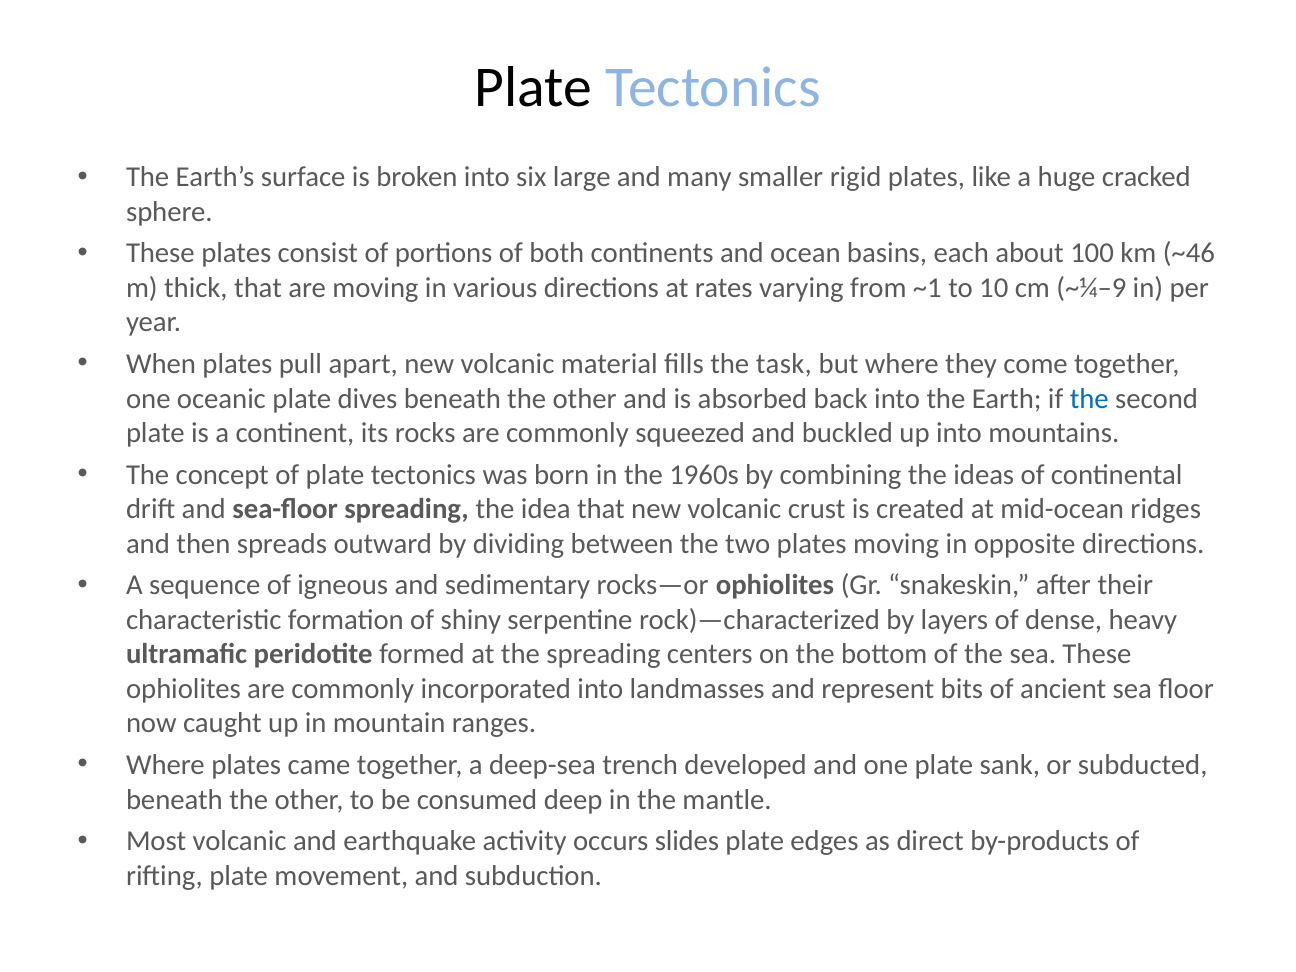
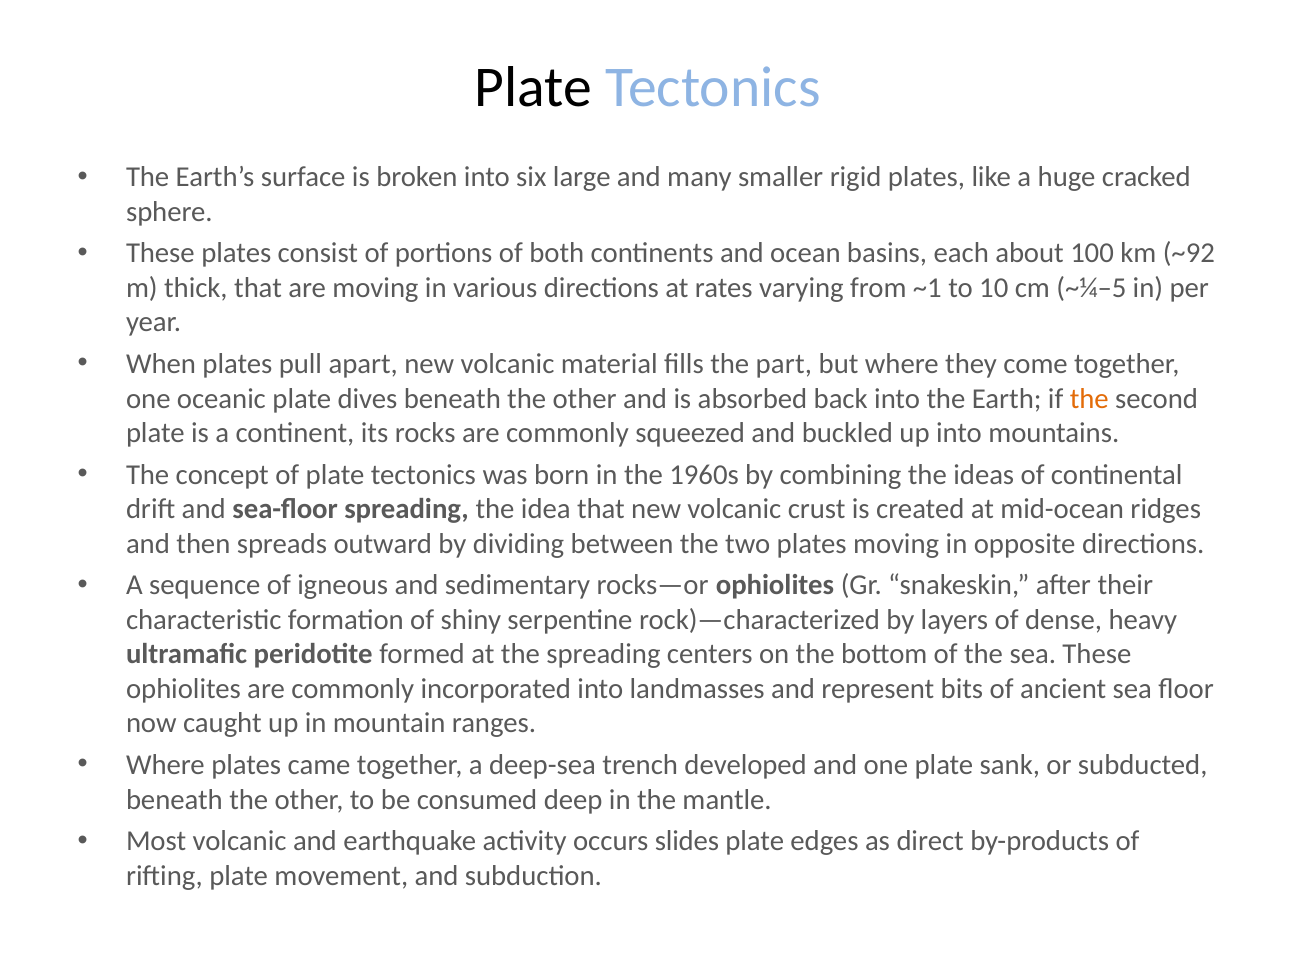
~46: ~46 -> ~92 (1189, 253)
~¼–9: ~¼–9 -> ~¼–5 (1091, 288)
task: task -> part (784, 364)
the colour: blue -> orange (1089, 399)
